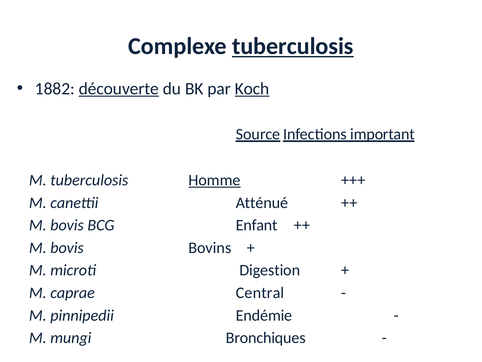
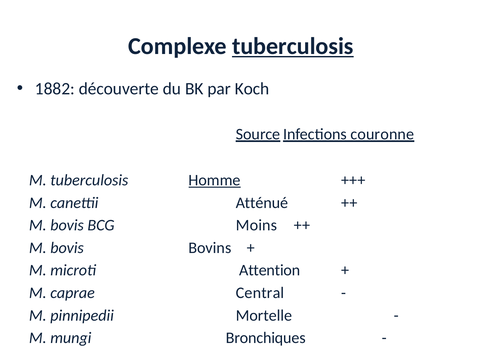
découverte underline: present -> none (119, 89)
Koch underline: present -> none (252, 89)
important: important -> couronne (382, 134)
Enfant: Enfant -> Moins (257, 225)
Digestion: Digestion -> Attention (270, 270)
Endémie: Endémie -> Mortelle (264, 315)
